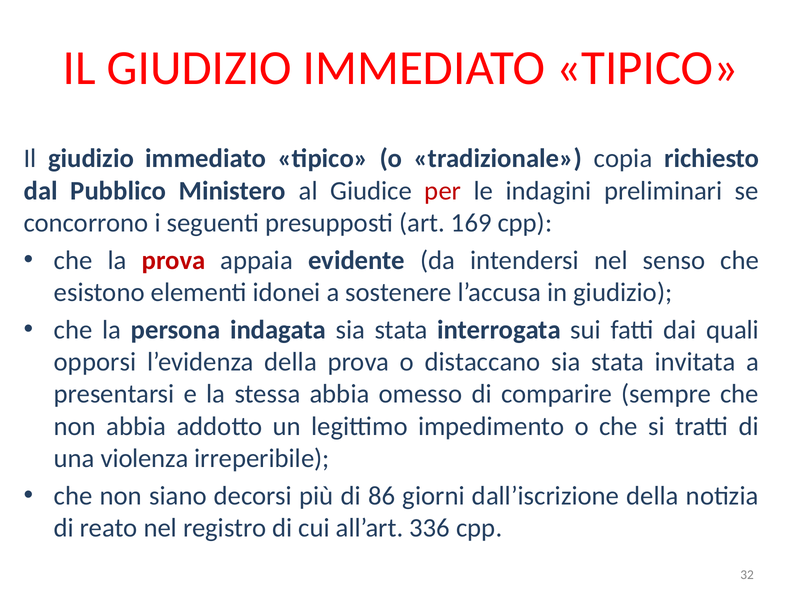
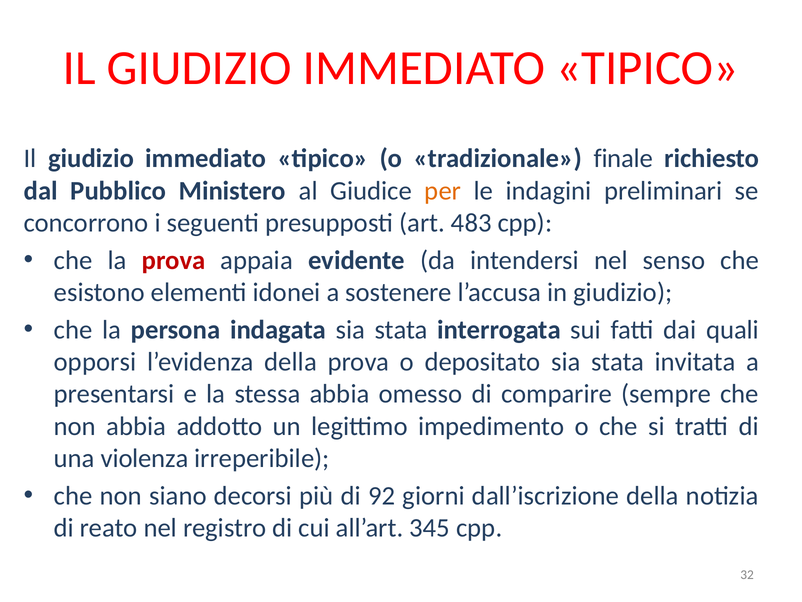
copia: copia -> finale (623, 159)
per colour: red -> orange (443, 191)
169: 169 -> 483 (471, 223)
distaccano: distaccano -> depositato (483, 362)
86: 86 -> 92 (382, 495)
336: 336 -> 345 (430, 527)
